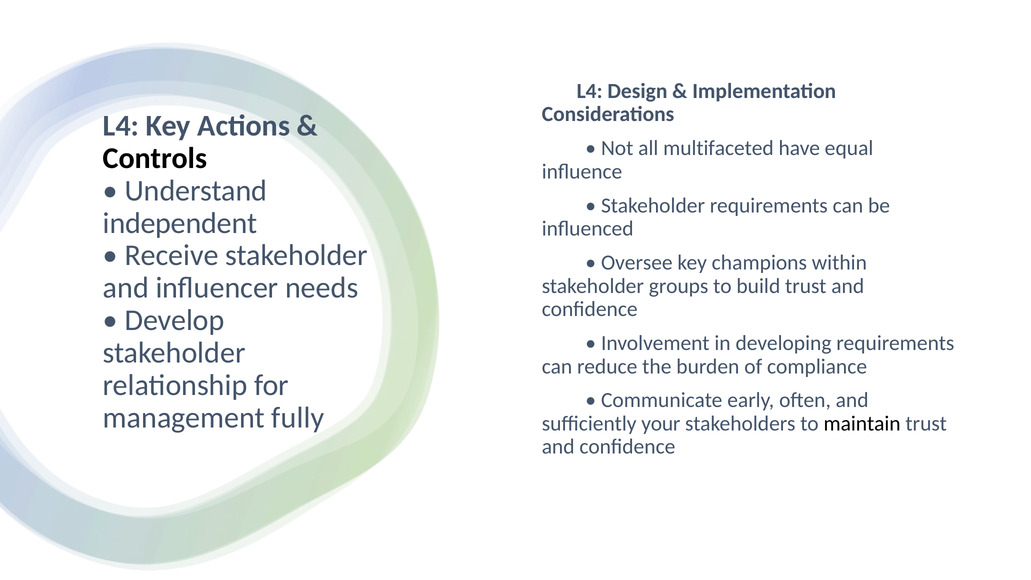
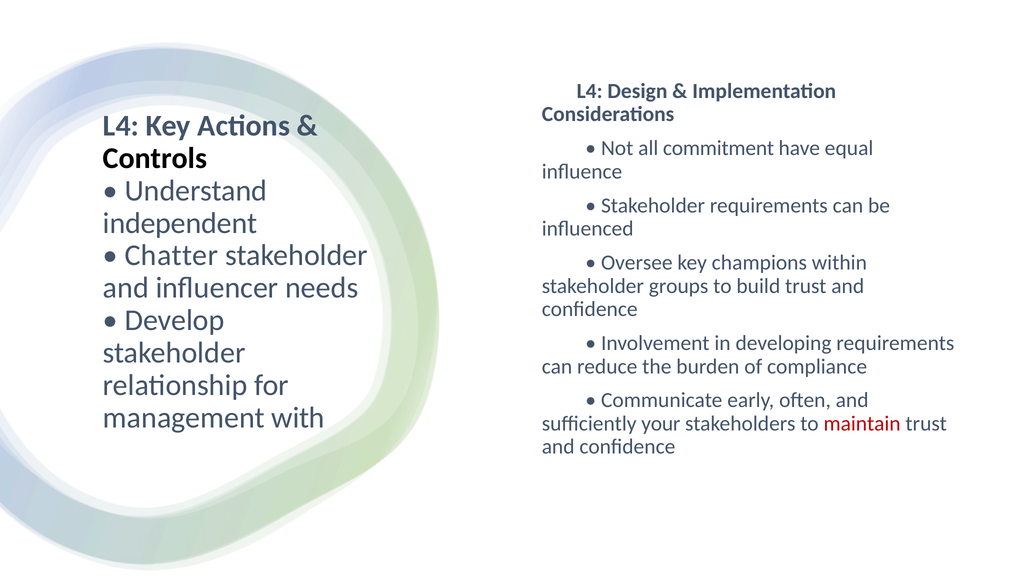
multifaceted: multifaceted -> commitment (719, 148)
Receive: Receive -> Chatter (171, 256)
fully: fully -> with (298, 418)
maintain colour: black -> red (862, 424)
